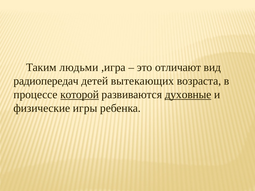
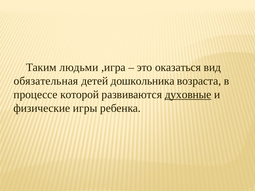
отличают: отличают -> оказаться (178, 68)
радиопередач: радиопередач -> обязательная (46, 81)
вытекающих: вытекающих -> дошкольника (143, 81)
которой underline: present -> none (80, 95)
